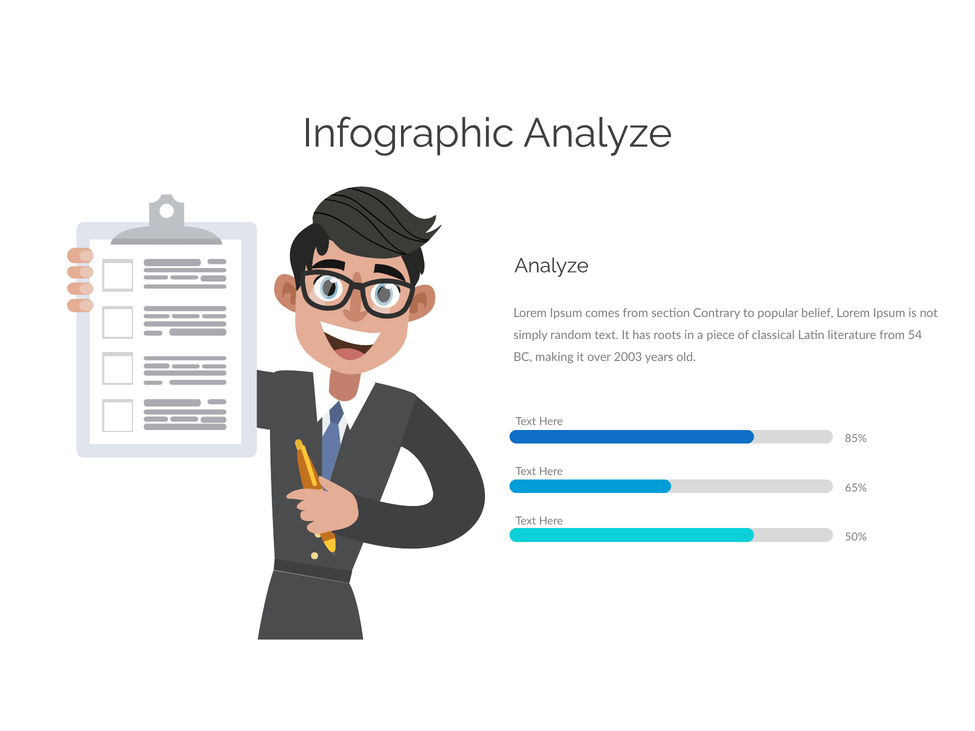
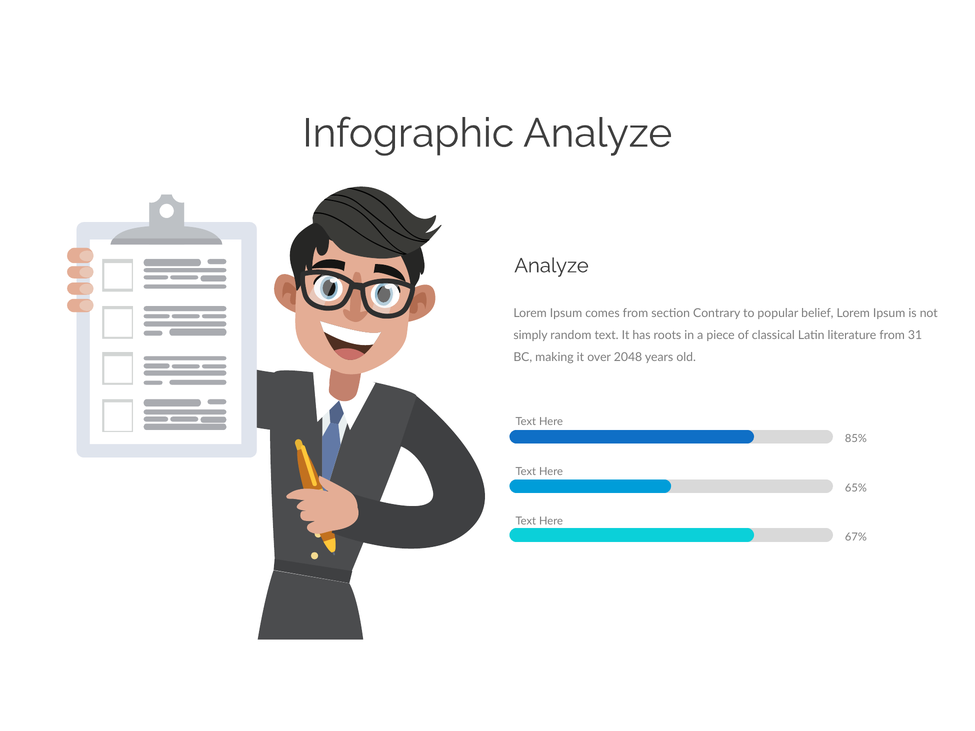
54: 54 -> 31 (915, 335)
2003: 2003 -> 2048 (628, 357)
50%: 50% -> 67% (856, 537)
